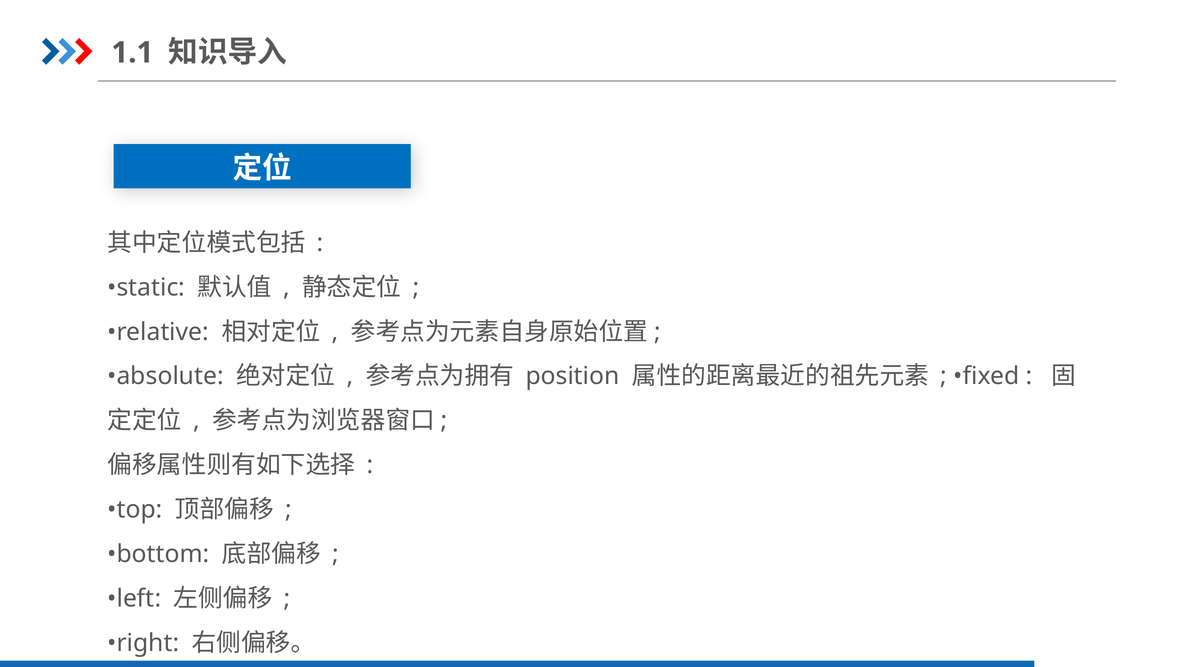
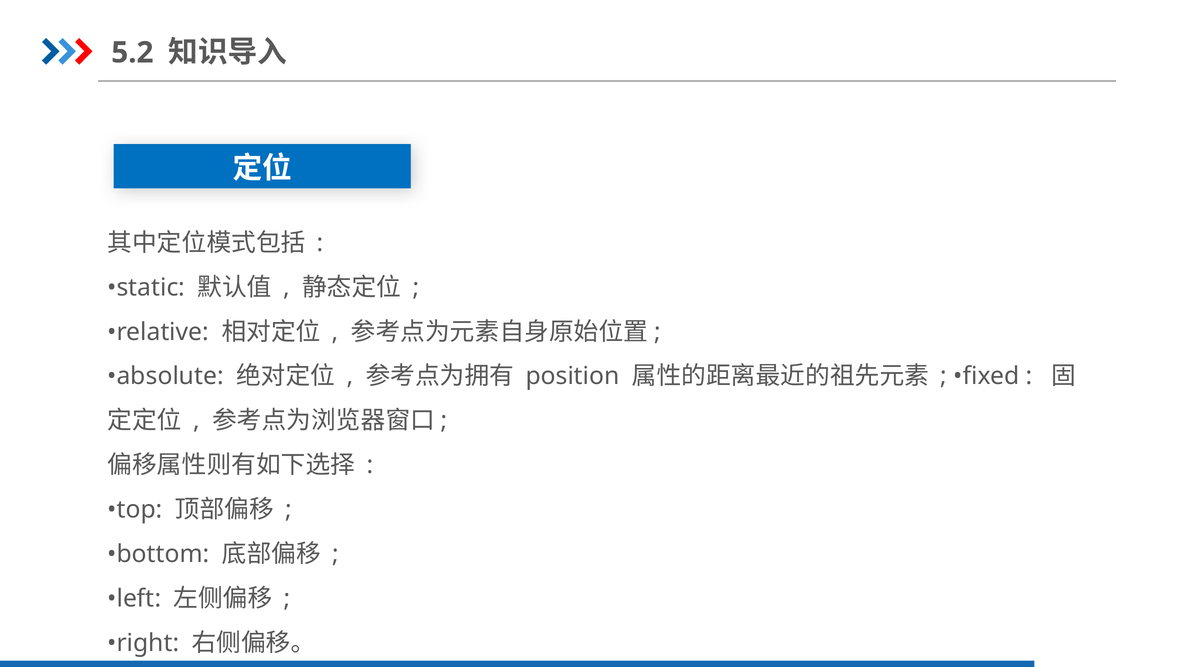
1.1: 1.1 -> 5.2 (132, 53)
